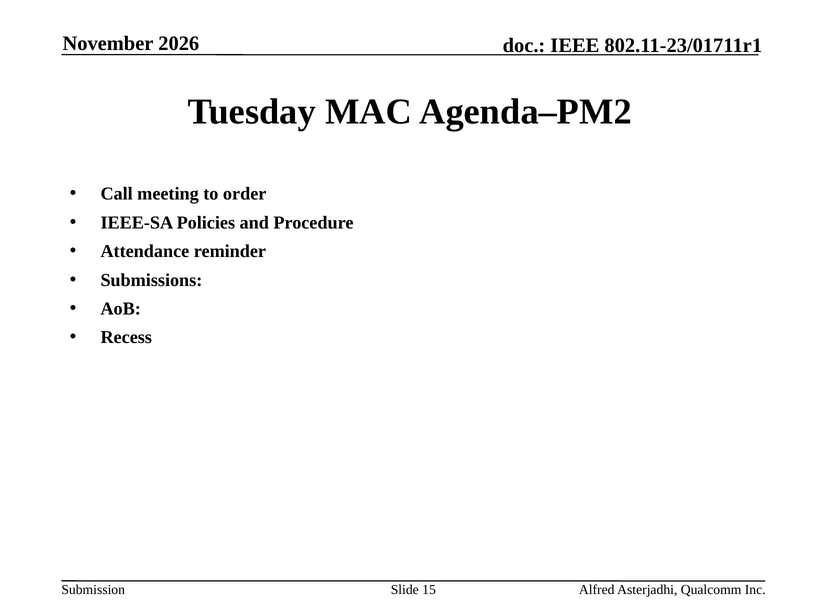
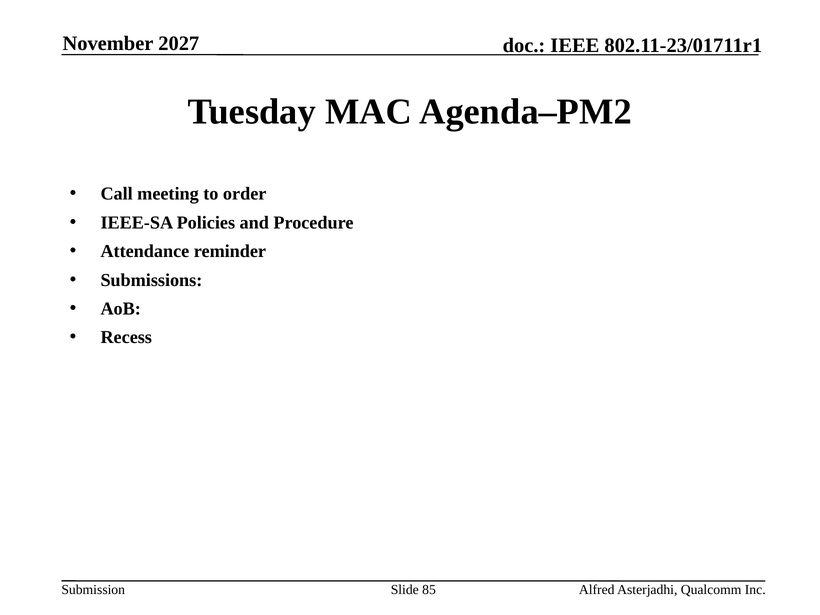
2026: 2026 -> 2027 (179, 43)
15: 15 -> 85 (429, 590)
